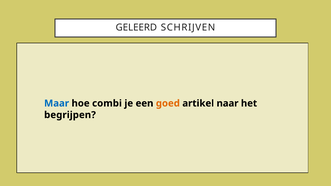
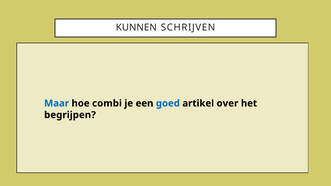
GELEERD: GELEERD -> KUNNEN (136, 28)
goed colour: orange -> blue (168, 103)
naar: naar -> over (227, 103)
